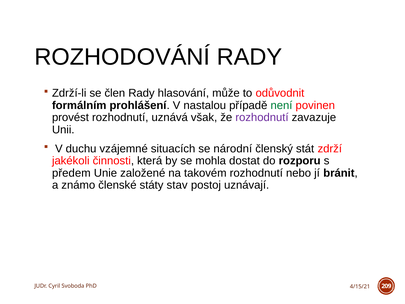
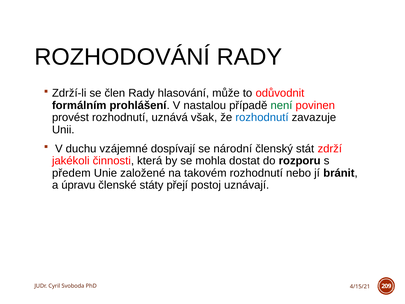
rozhodnutí colour: purple -> blue (262, 117)
situacích: situacích -> dospívají (173, 149)
známo: známo -> úpravu (78, 185)
stav: stav -> přejí (177, 185)
